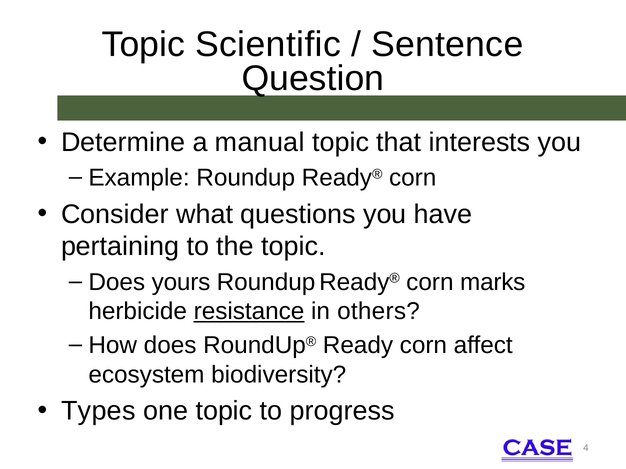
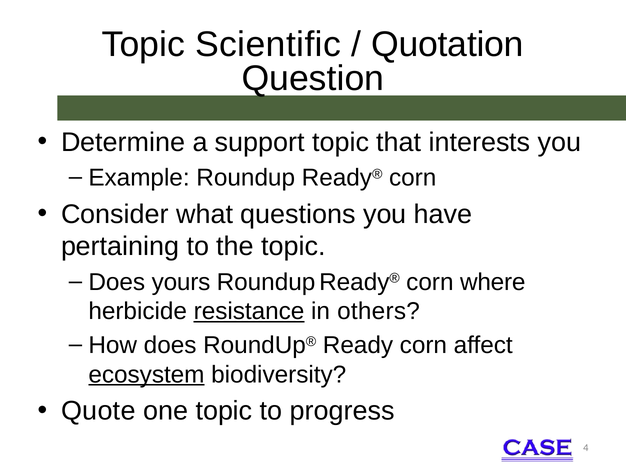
Sentence: Sentence -> Quotation (447, 44)
manual: manual -> support (260, 142)
marks: marks -> where (493, 282)
ecosystem underline: none -> present (146, 375)
Types: Types -> Quote (98, 411)
